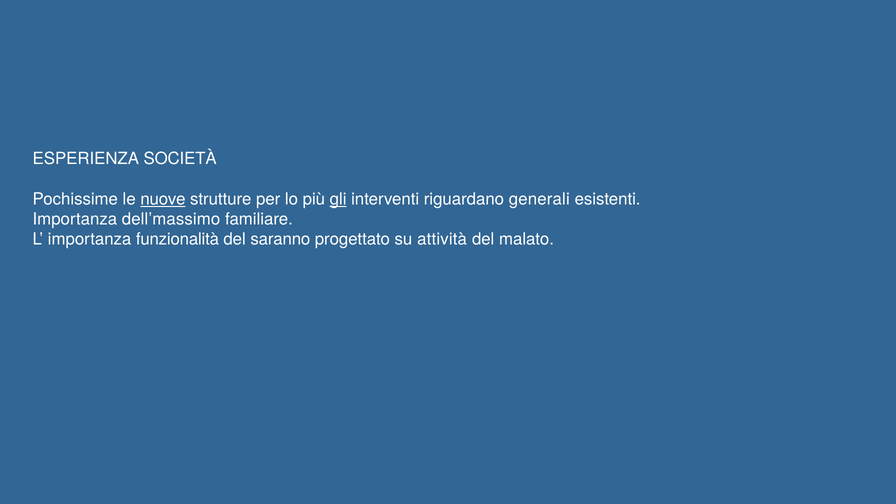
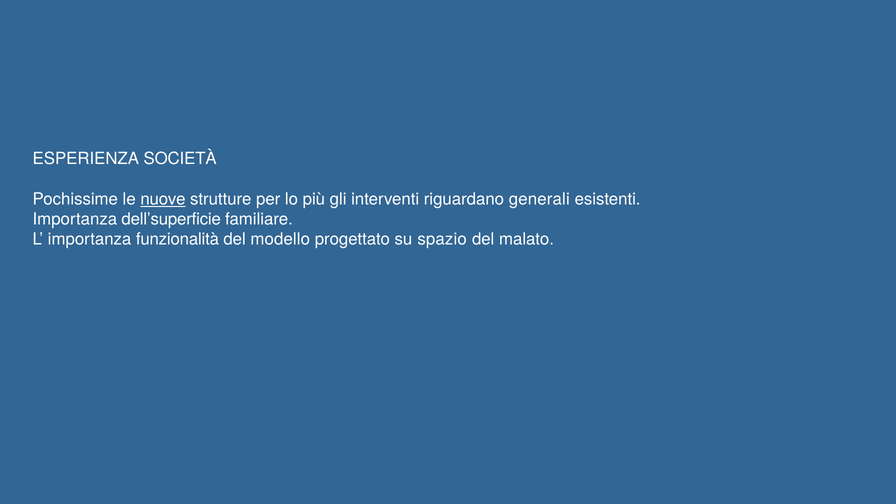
gli underline: present -> none (338, 199)
dell’massimo: dell’massimo -> dell’superficie (171, 219)
saranno: saranno -> modello (280, 239)
attività: attività -> spazio (442, 239)
